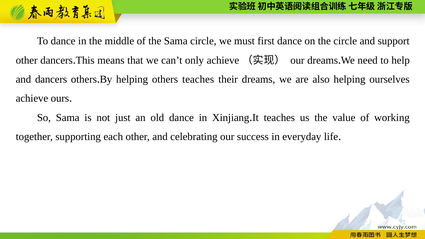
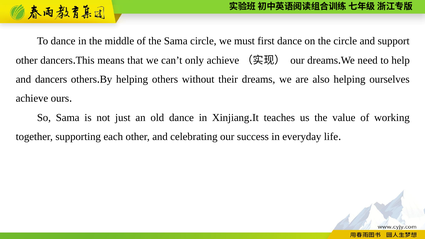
others teaches: teaches -> without (198, 79)
